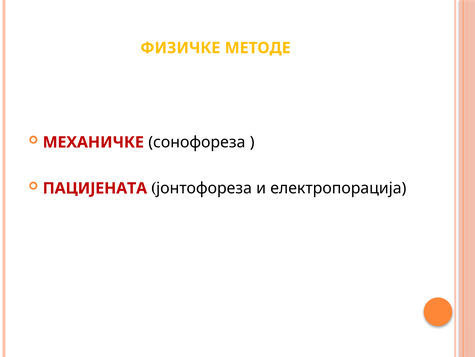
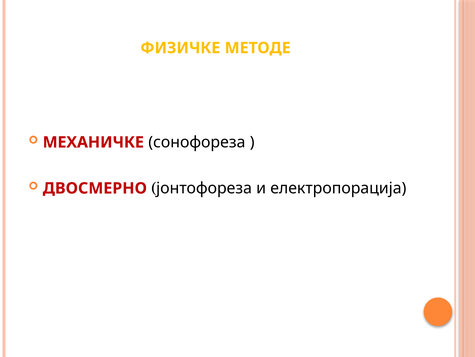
ПАЦИЈЕНАТА: ПАЦИЈЕНАТА -> ДВОСМЕРНО (95, 188)
